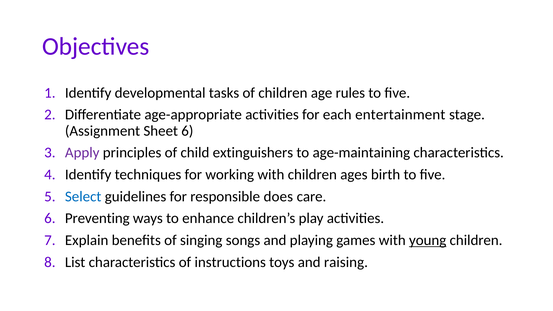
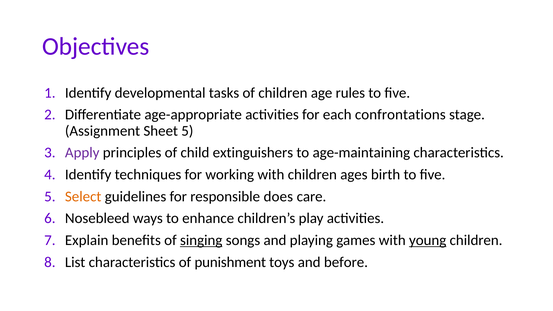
entertainment: entertainment -> confrontations (400, 115)
Sheet 6: 6 -> 5 (187, 131)
Select colour: blue -> orange (83, 196)
Preventing: Preventing -> Nosebleed (97, 218)
singing underline: none -> present (201, 240)
instructions: instructions -> punishment (230, 262)
raising: raising -> before (346, 262)
